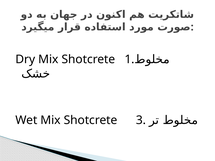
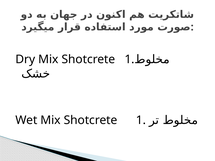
Wet Mix Shotcrete 3: 3 -> 1 (141, 120)
